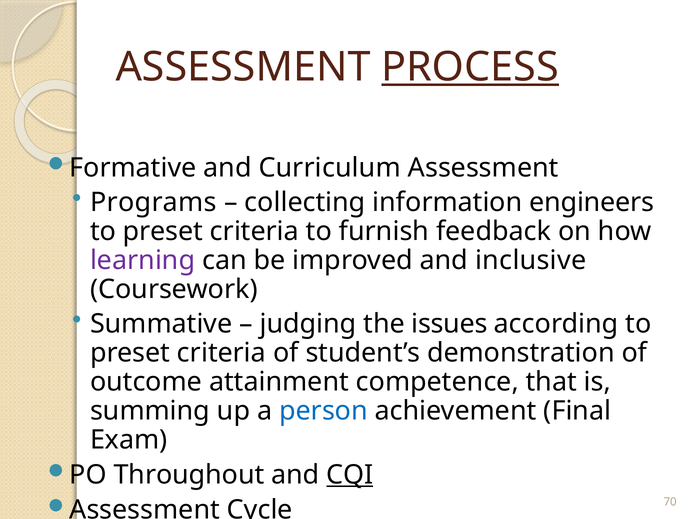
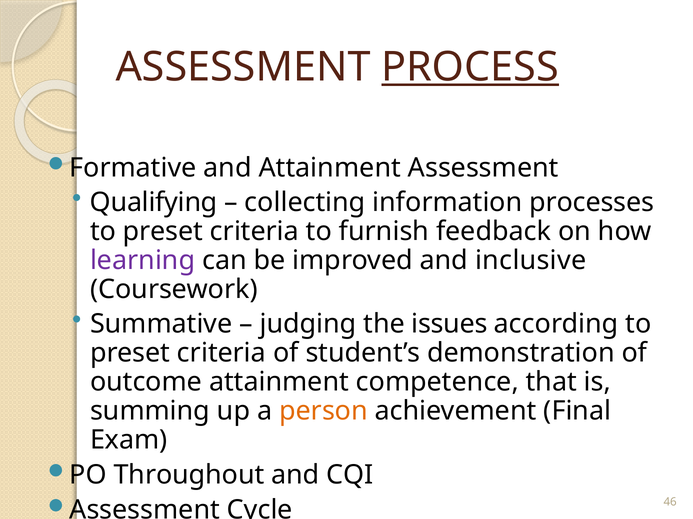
and Curriculum: Curriculum -> Attainment (330, 168)
Programs: Programs -> Qualifying (154, 202)
engineers: engineers -> processes (592, 202)
person colour: blue -> orange (324, 411)
CQI underline: present -> none (350, 475)
70: 70 -> 46 (670, 503)
